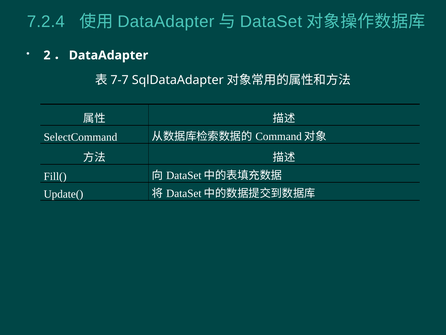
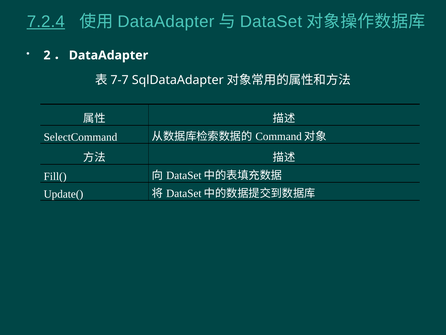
7.2.4 underline: none -> present (46, 22)
